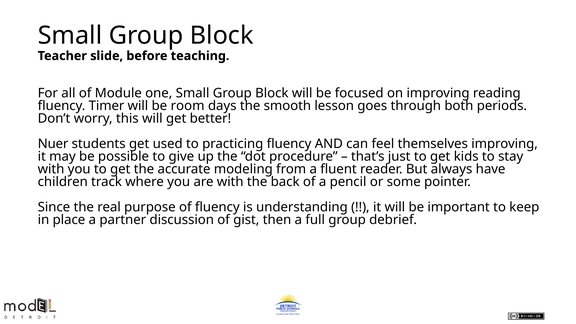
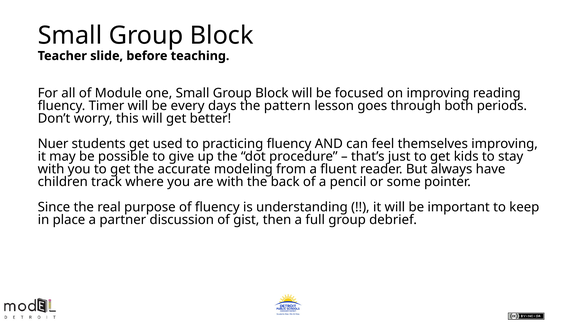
room: room -> every (188, 106)
smooth: smooth -> pattern (287, 106)
